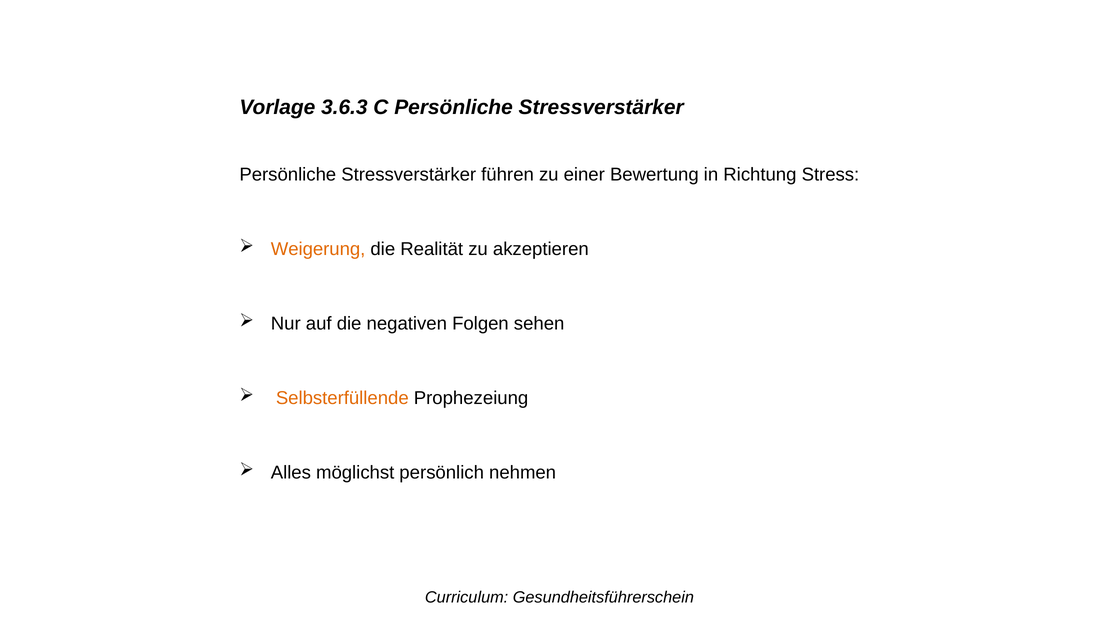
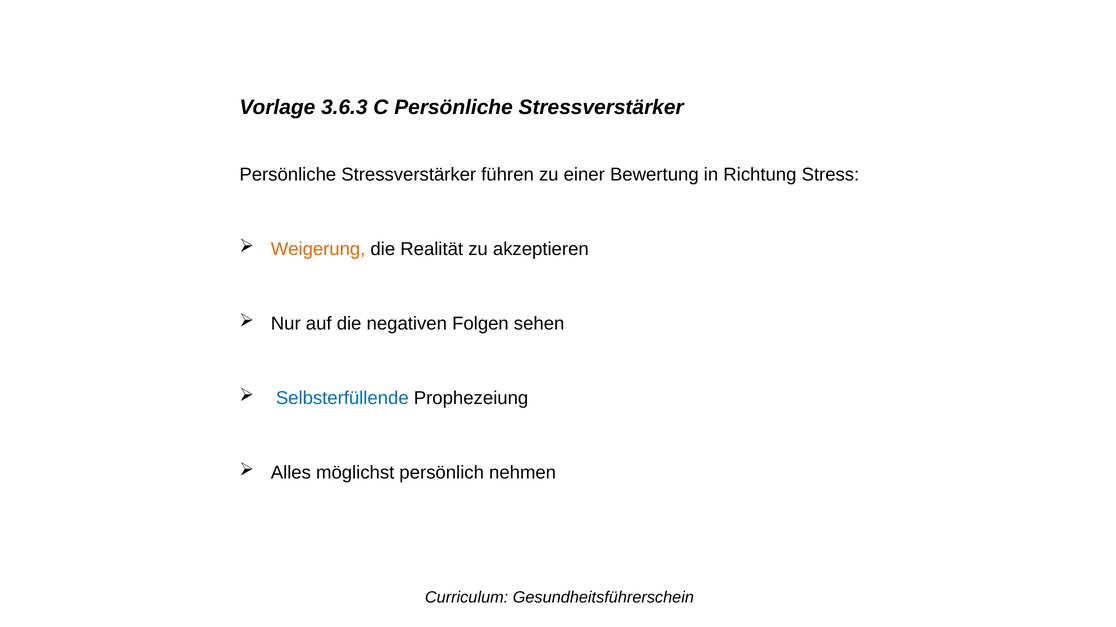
Selbsterfüllende colour: orange -> blue (342, 399)
